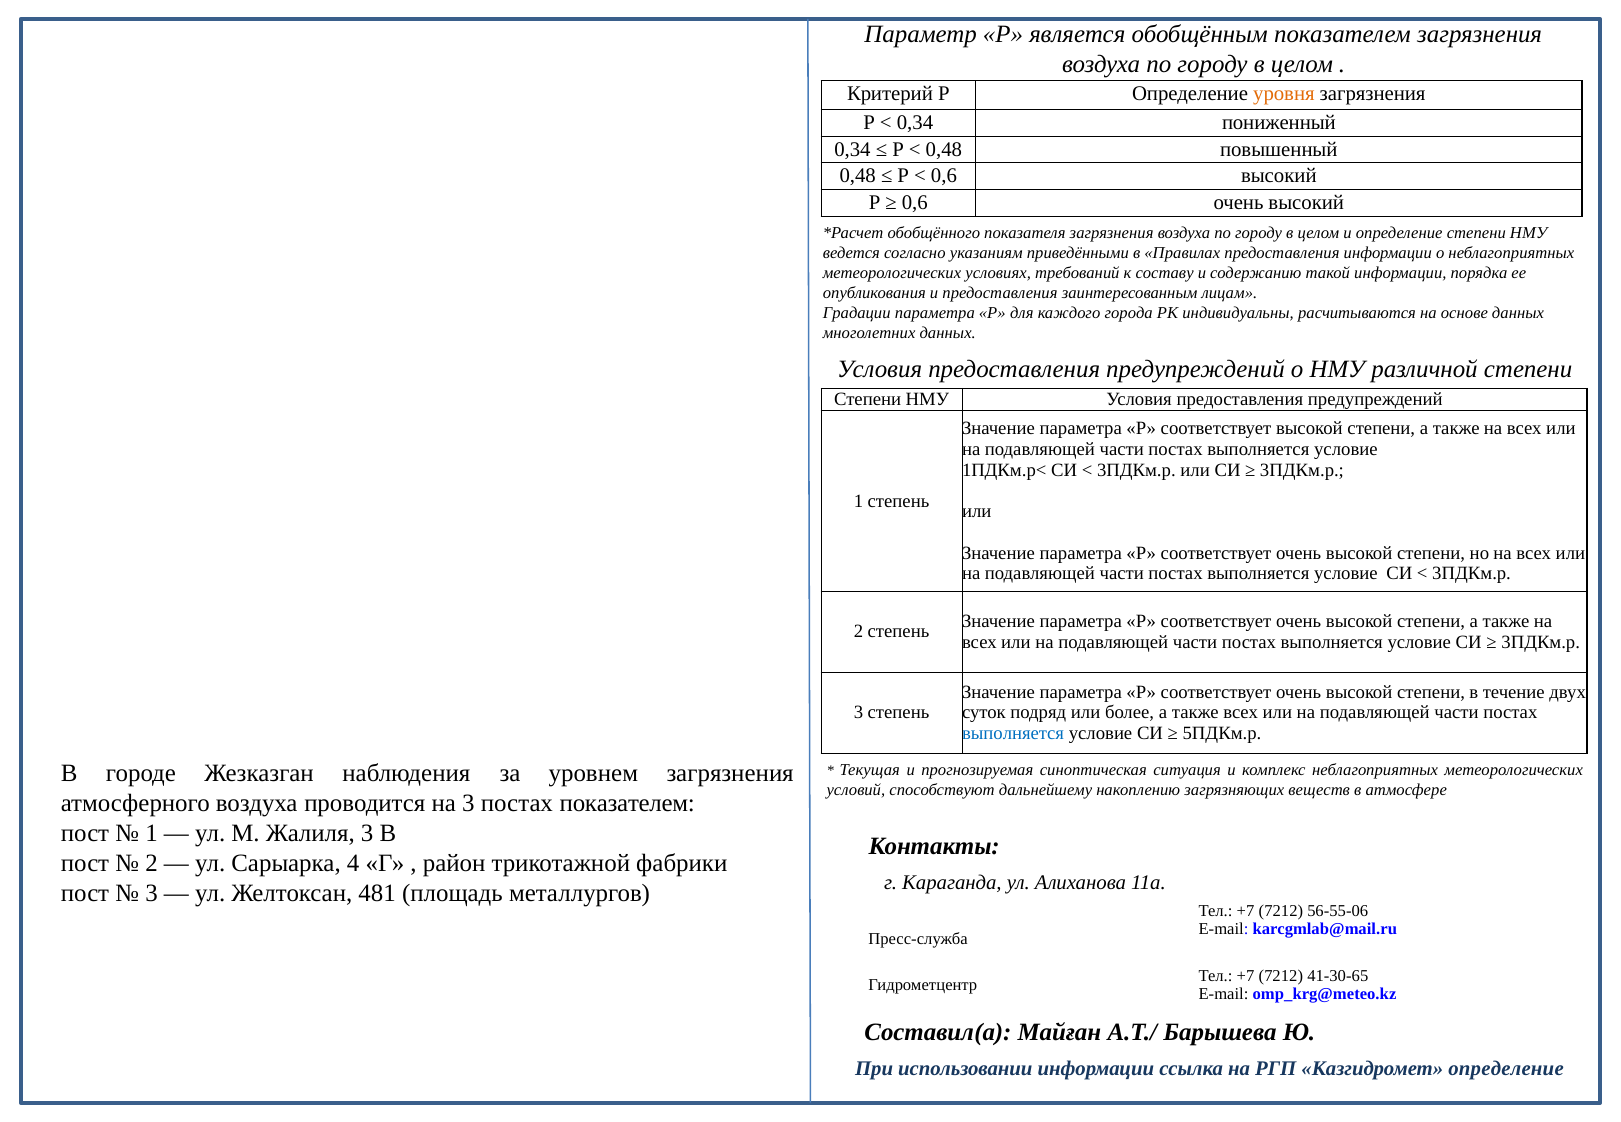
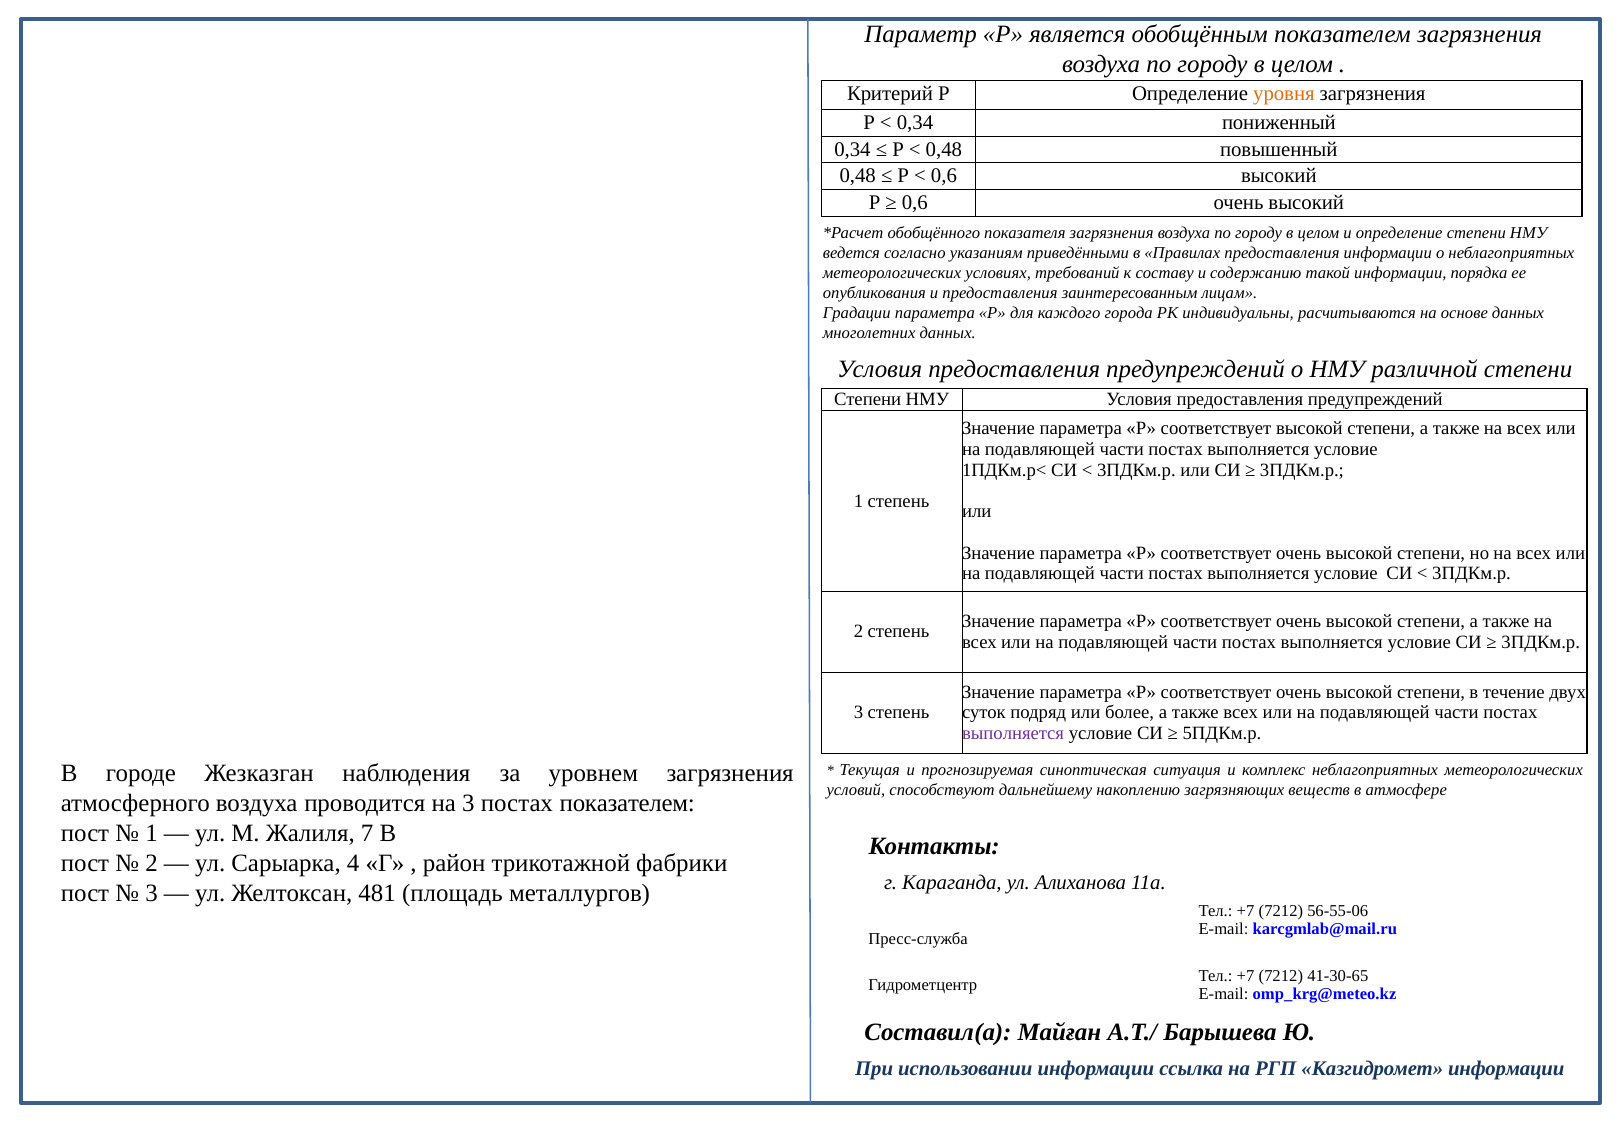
выполняется colour: blue -> purple (1013, 734)
Жалиля 3: 3 -> 7 (367, 833)
Казгидромет определение: определение -> информации (1506, 1069)
